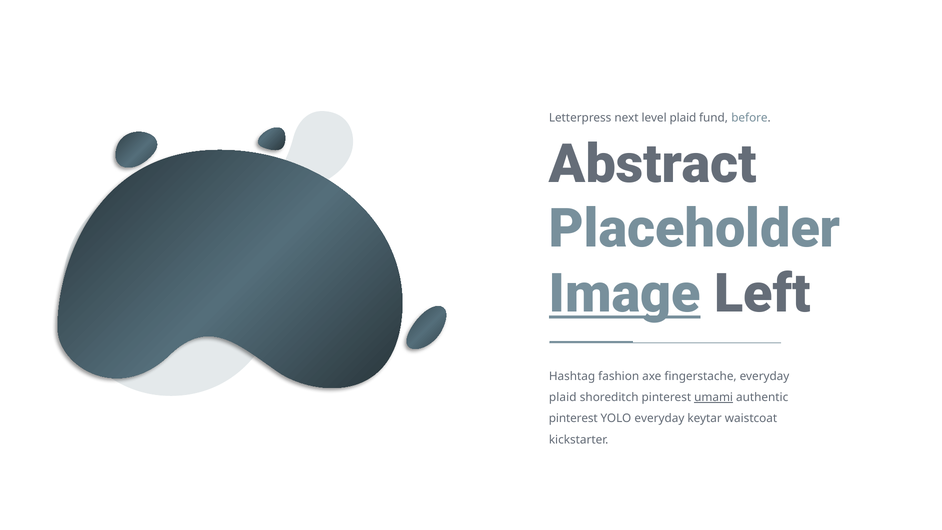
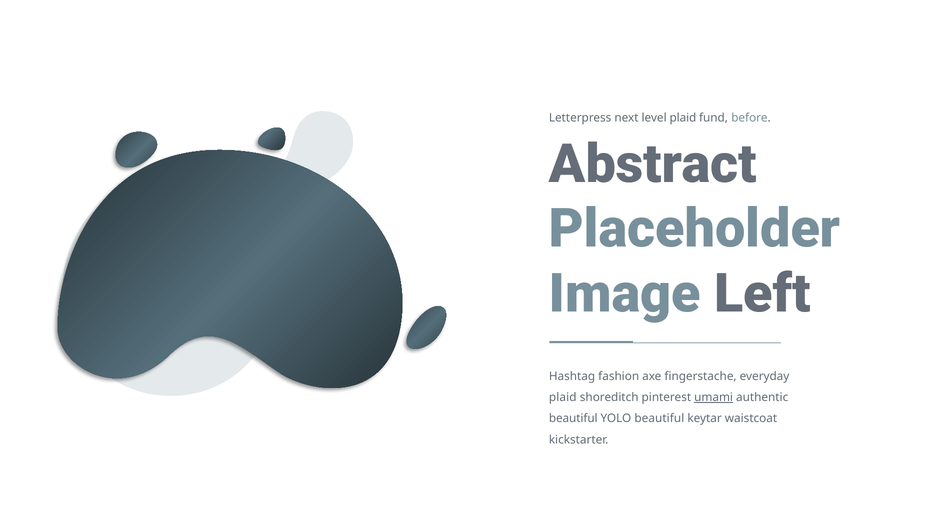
Image underline: present -> none (625, 294)
pinterest: pinterest -> beautiful (573, 419)
YOLO everyday: everyday -> beautiful (659, 419)
